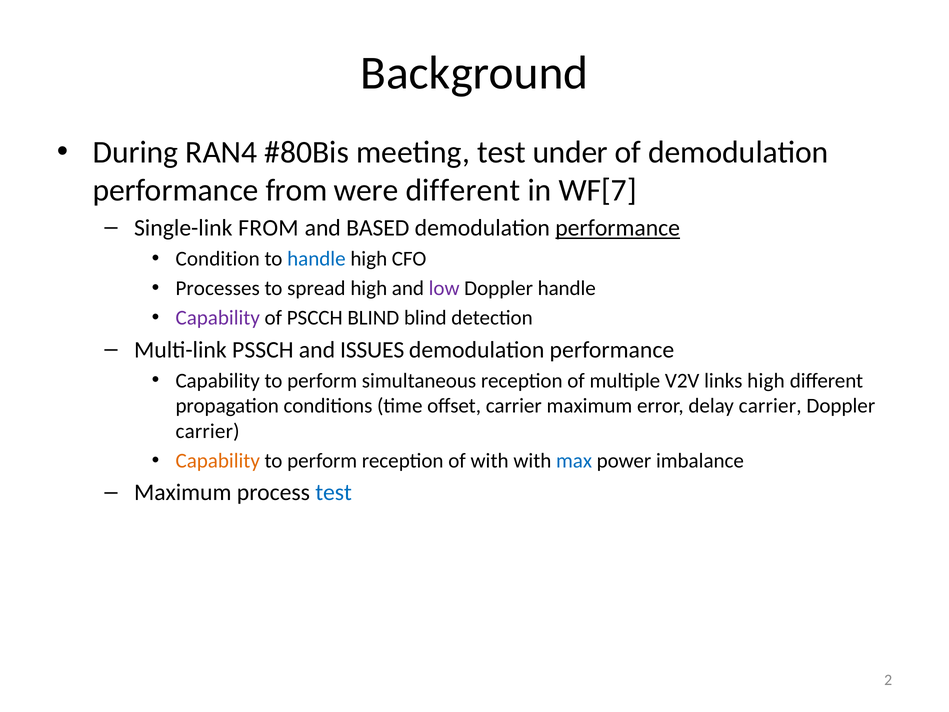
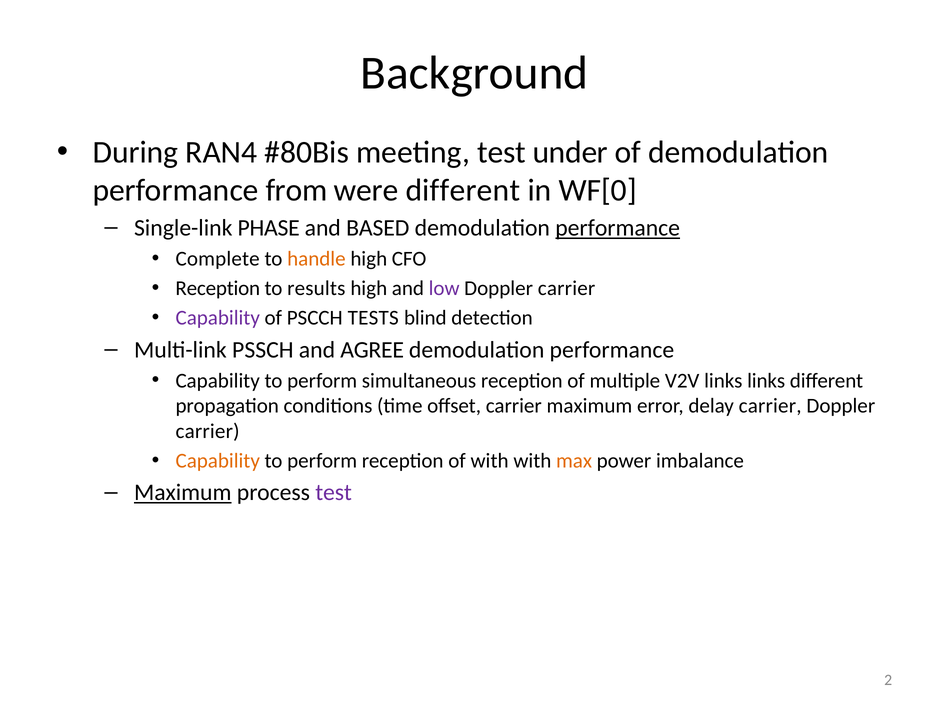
WF[7: WF[7 -> WF[0 (598, 190)
Single-link FROM: FROM -> PHASE (269, 228)
Condition: Condition -> Complete (218, 259)
handle colour: blue -> orange (316, 259)
Processes: Processes -> Reception (218, 288)
spread: spread -> results (316, 288)
handle: handle -> carrier (567, 288)
PSCCH BLIND: BLIND -> TESTS (373, 318)
ISSUES: ISSUES -> AGREE (372, 350)
links high: high -> links (766, 381)
max colour: blue -> orange (574, 461)
Maximum underline: none -> present (183, 492)
test colour: blue -> purple (334, 492)
